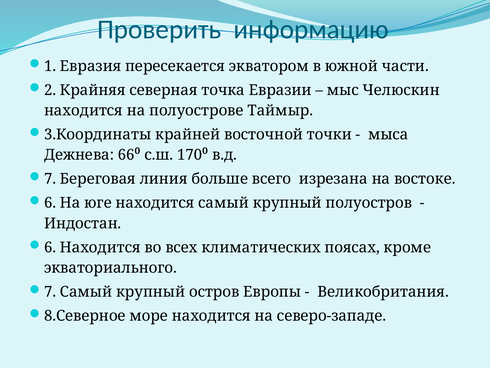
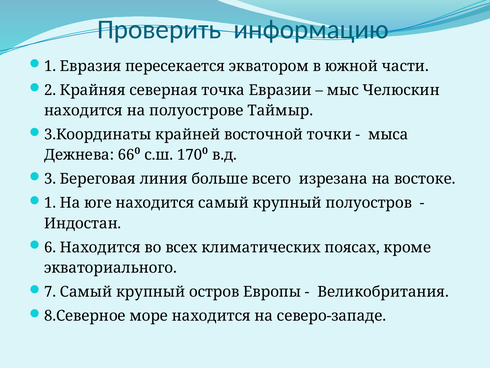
7: 7 -> 3 (50, 179)
6: 6 -> 1 (50, 203)
